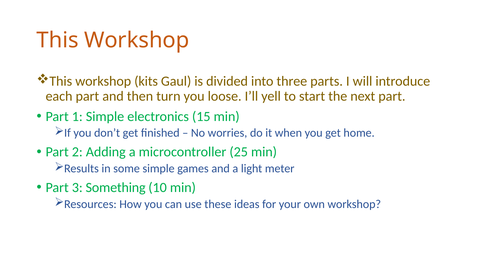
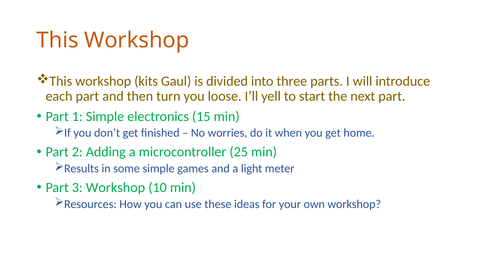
3 Something: Something -> Workshop (116, 188)
